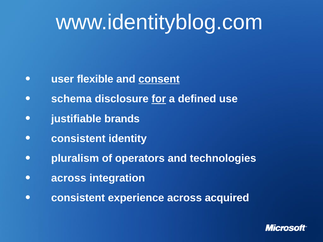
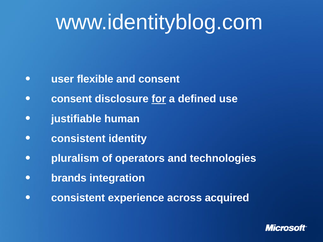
consent underline: present -> none (159, 79)
schema: schema -> consent (72, 99)
brands: brands -> human (122, 119)
across: across -> brands (69, 178)
